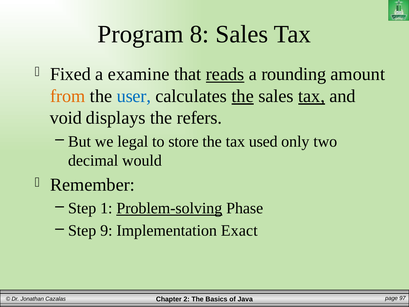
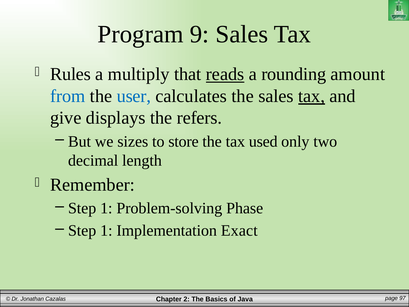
8: 8 -> 9 (200, 34)
Fixed: Fixed -> Rules (71, 74)
examine: examine -> multiply (139, 74)
from colour: orange -> blue (68, 96)
the underline: present -> none (243, 96)
void: void -> give (66, 118)
legal: legal -> sizes (133, 141)
would: would -> length (142, 160)
Problem-solving underline: present -> none (169, 208)
9: 9 -> 1 (106, 230)
